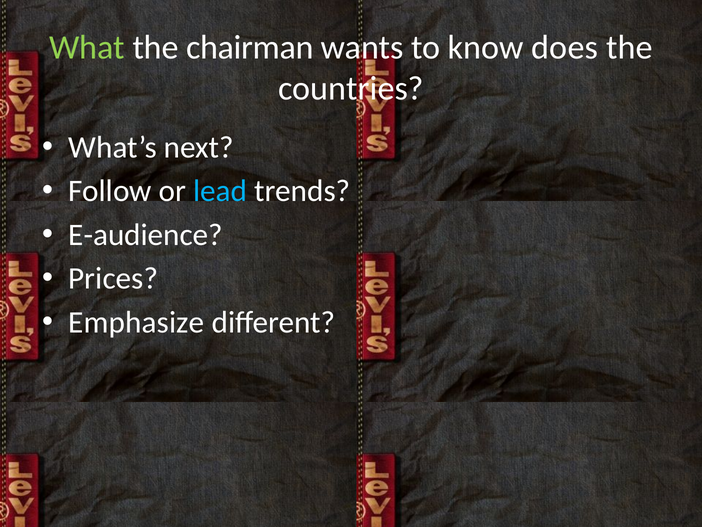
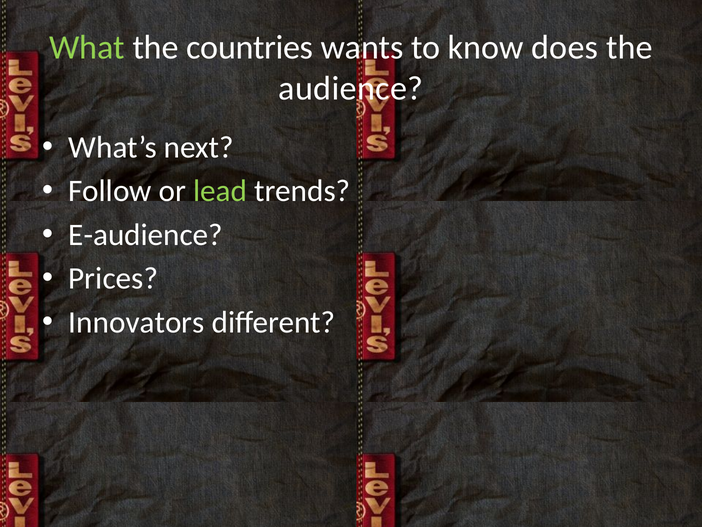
chairman: chairman -> countries (250, 47)
countries: countries -> audience (351, 88)
lead colour: light blue -> light green (220, 191)
Emphasize: Emphasize -> Innovators (137, 322)
